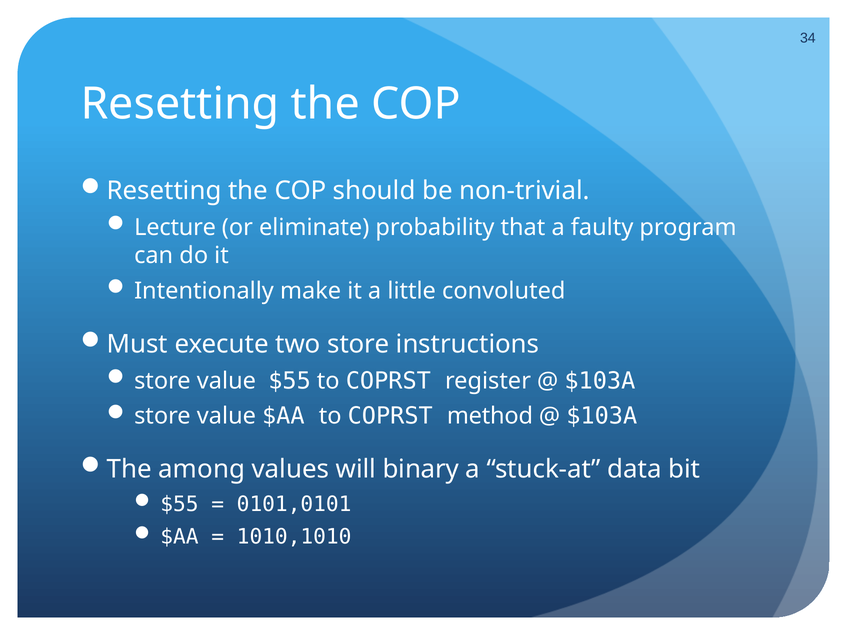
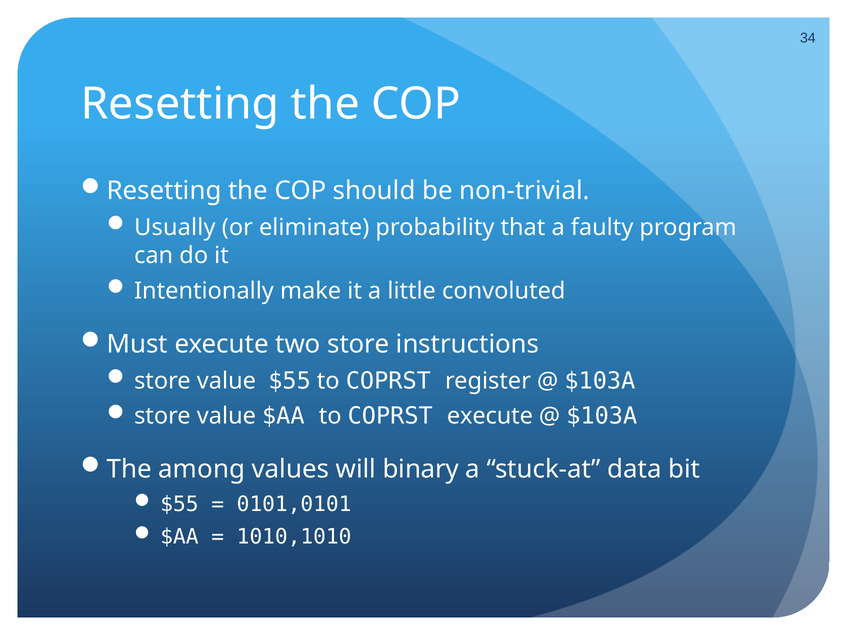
Lecture: Lecture -> Usually (175, 228)
COPRST method: method -> execute (490, 416)
